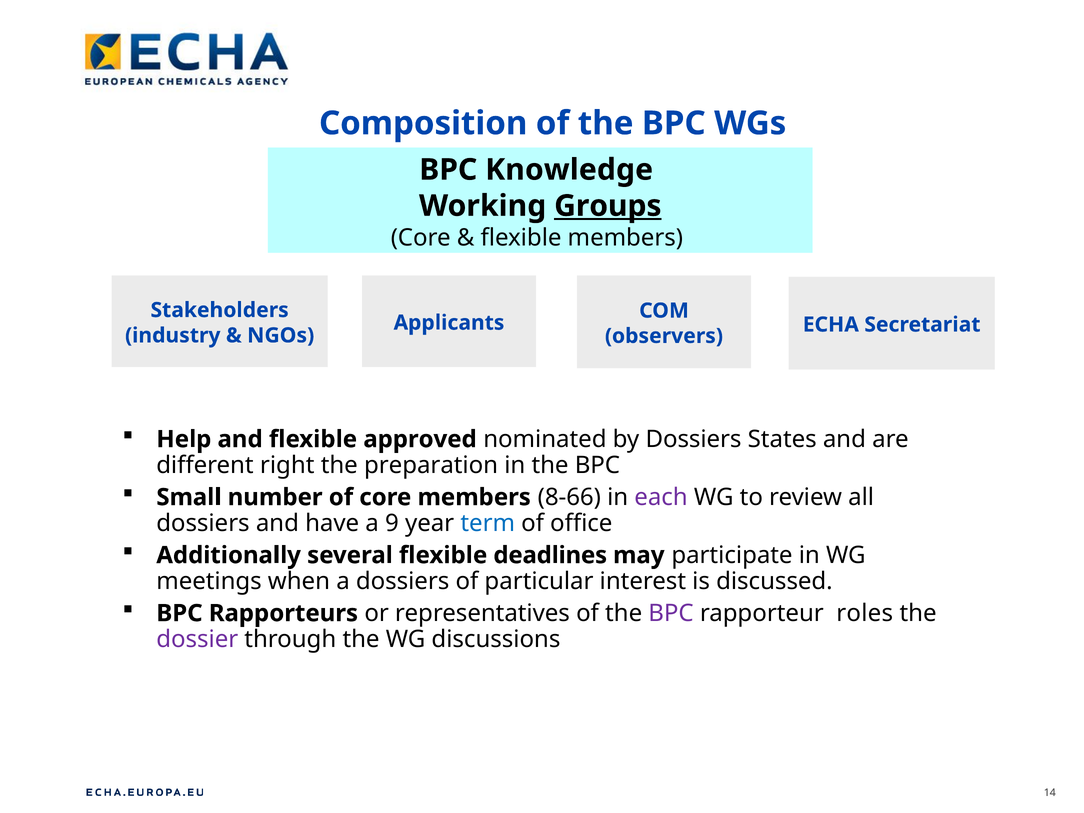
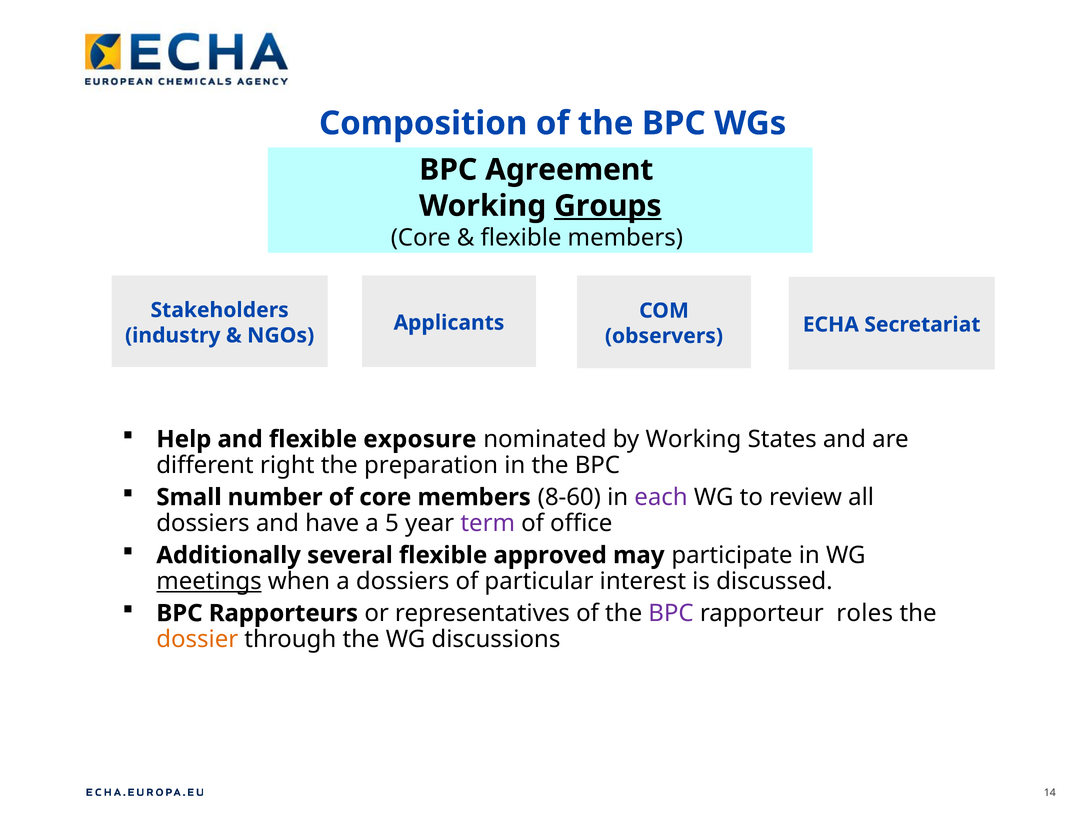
Knowledge: Knowledge -> Agreement (569, 170)
approved: approved -> exposure (420, 439)
by Dossiers: Dossiers -> Working (693, 439)
8-66: 8-66 -> 8-60 (569, 497)
9: 9 -> 5 (392, 523)
term colour: blue -> purple (488, 523)
deadlines: deadlines -> approved (550, 555)
meetings underline: none -> present (209, 581)
dossier colour: purple -> orange (197, 639)
